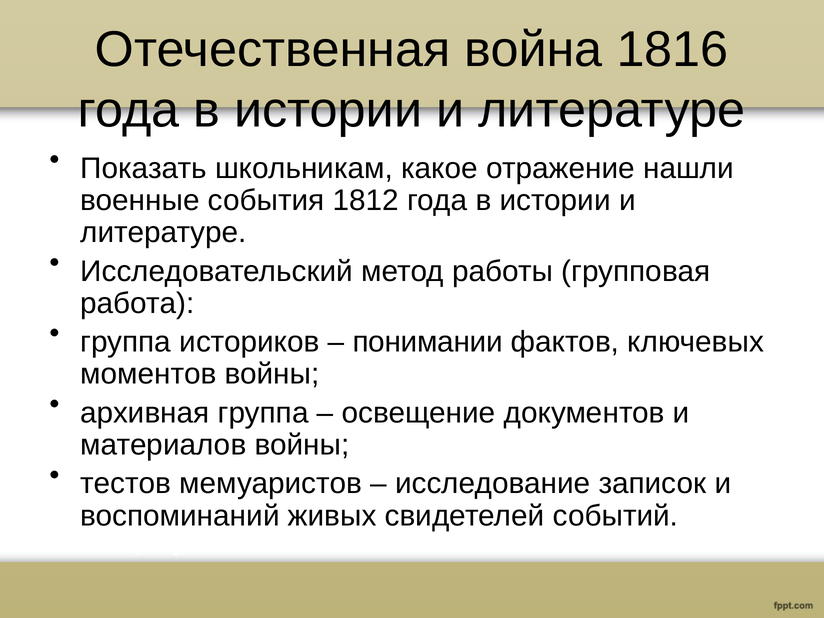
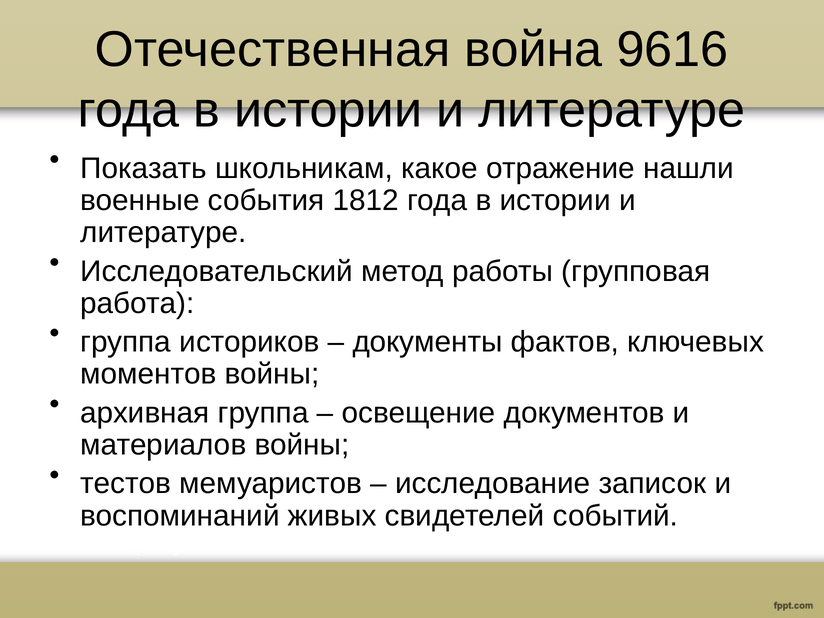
1816: 1816 -> 9616 (672, 50)
понимании: понимании -> документы (428, 342)
